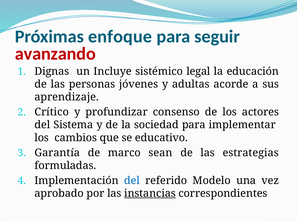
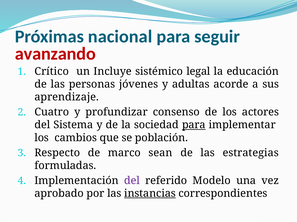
enfoque: enfoque -> nacional (120, 37)
Dignas: Dignas -> Crítico (52, 72)
Crítico: Crítico -> Cuatro (52, 112)
para underline: none -> present (194, 125)
educativo: educativo -> población (161, 138)
Garantía: Garantía -> Respecto (57, 153)
del colour: blue -> purple (132, 181)
